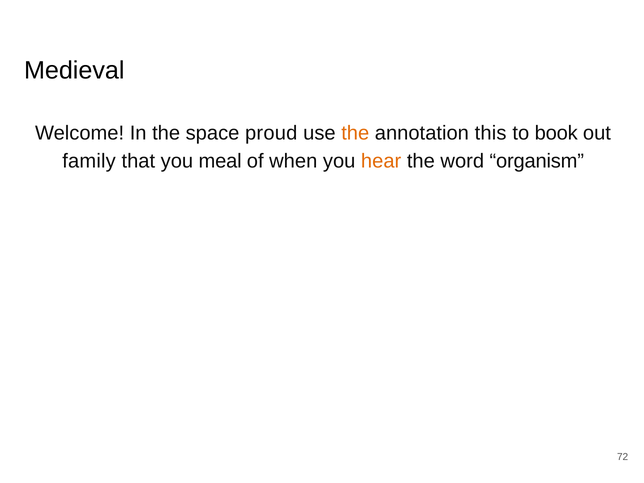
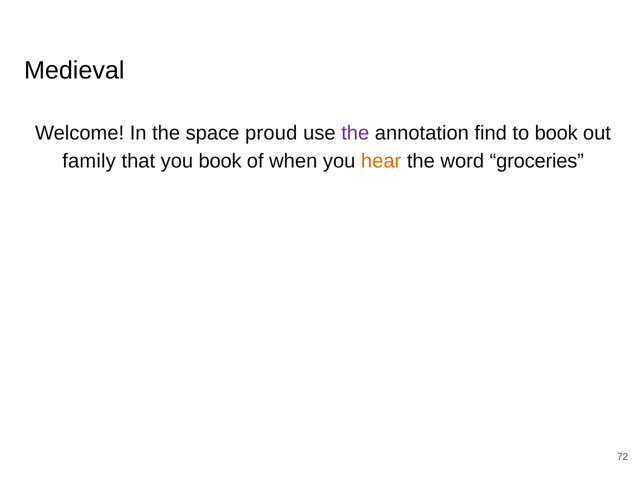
the colour: orange -> purple (355, 133)
this: this -> find (491, 133)
you meal: meal -> book (220, 161)
organism: organism -> groceries (537, 161)
